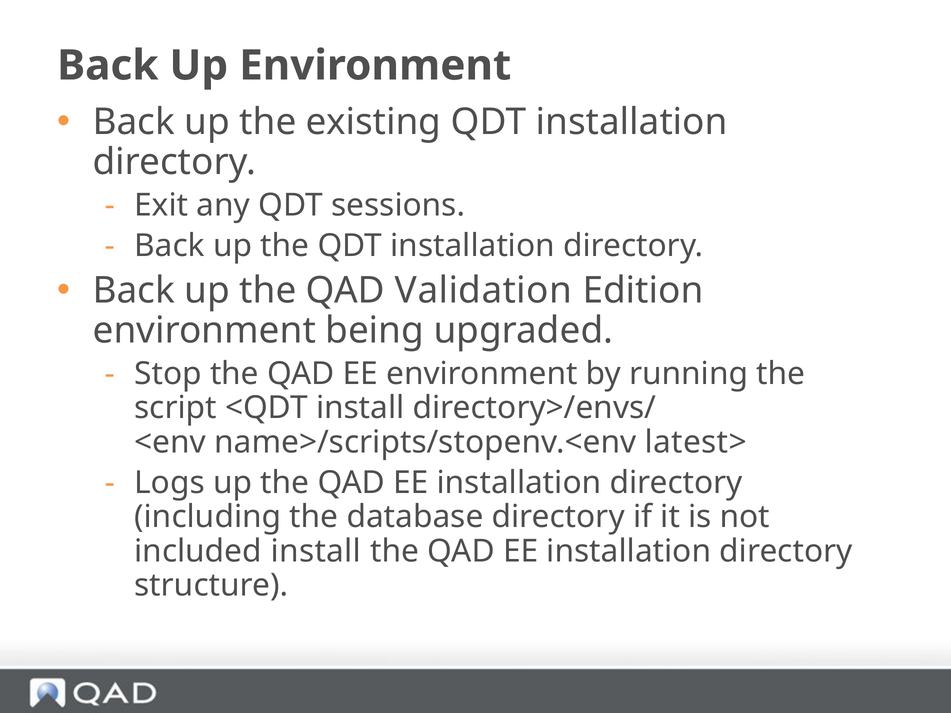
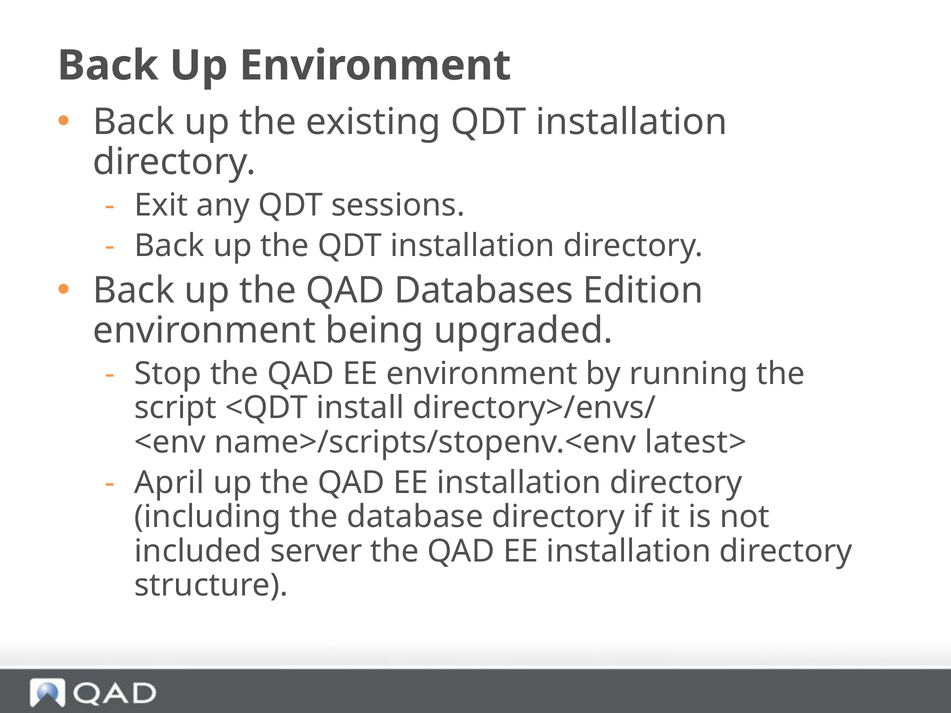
Validation: Validation -> Databases (484, 290)
Logs: Logs -> April (169, 483)
included install: install -> server (316, 551)
